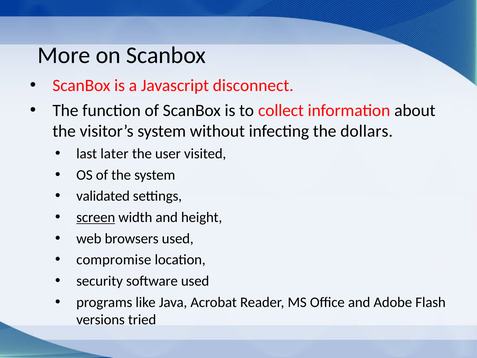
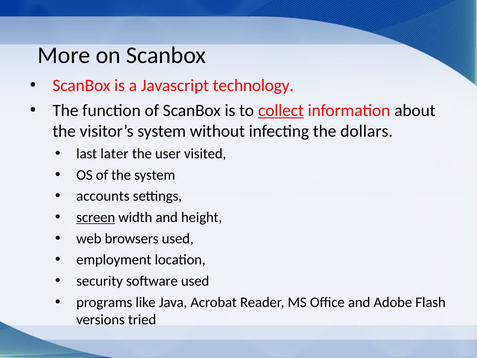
disconnect: disconnect -> technology (253, 85)
collect underline: none -> present (281, 110)
validated: validated -> accounts (103, 196)
compromise: compromise -> employment (114, 260)
